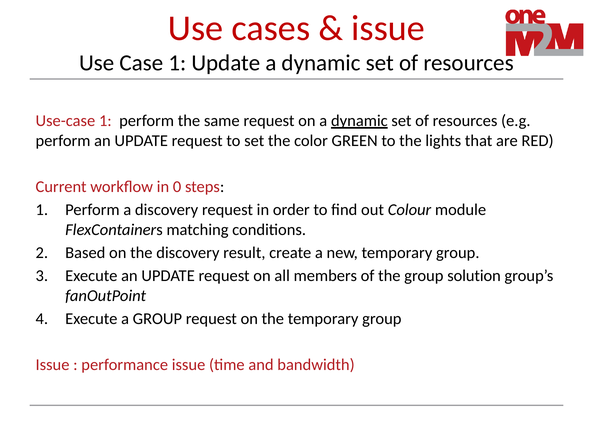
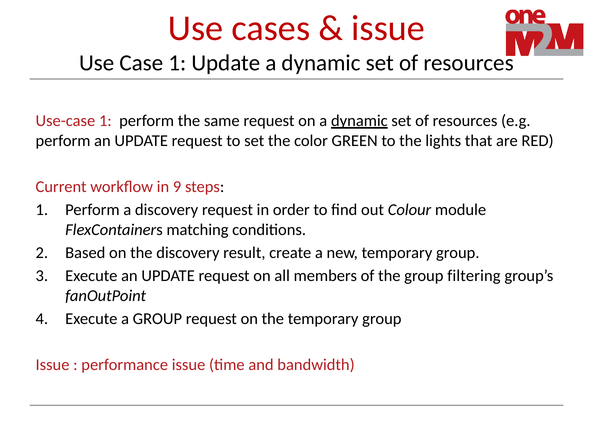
0: 0 -> 9 (177, 187)
solution: solution -> filtering (474, 276)
